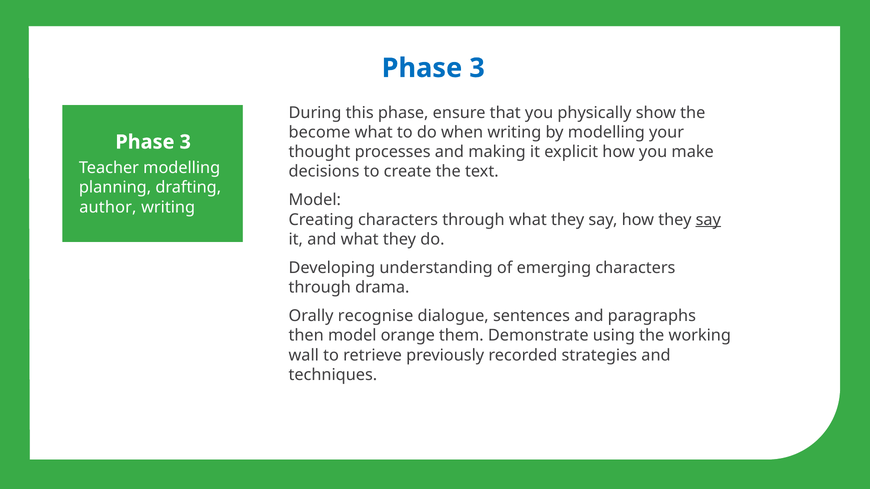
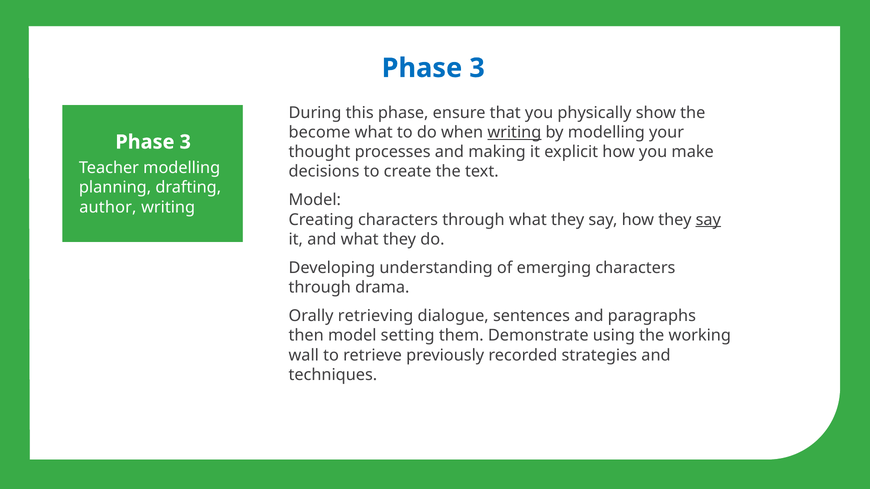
writing underline: none -> present (514, 132)
recognise: recognise -> retrieving (376, 316)
orange: orange -> setting (408, 336)
